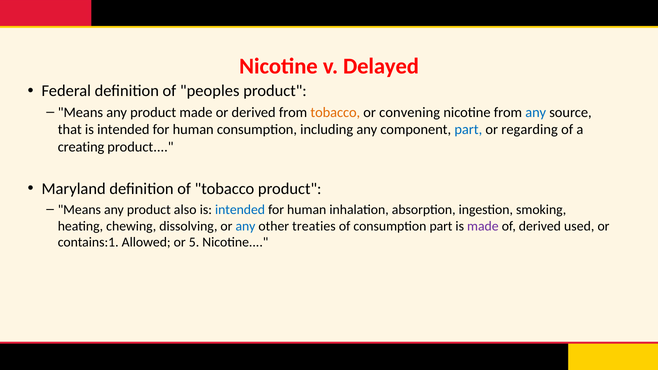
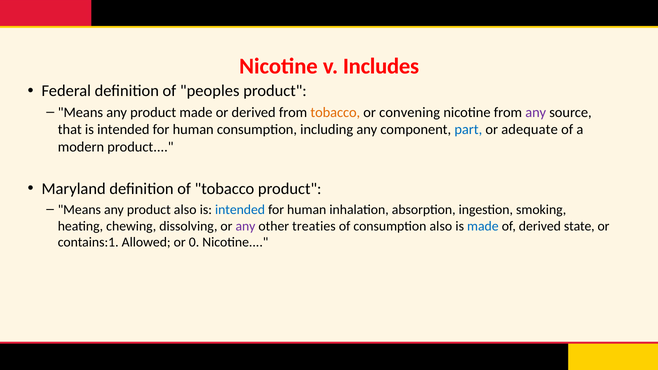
Delayed: Delayed -> Includes (381, 66)
any colour: blue -> purple (536, 112)
regarding: regarding -> adequate (530, 130)
creating: creating -> modern (81, 147)
any colour: blue -> purple (246, 226)
consumption part: part -> also (441, 226)
made colour: purple -> blue (483, 226)
used: used -> state (579, 226)
5: 5 -> 0 (194, 243)
